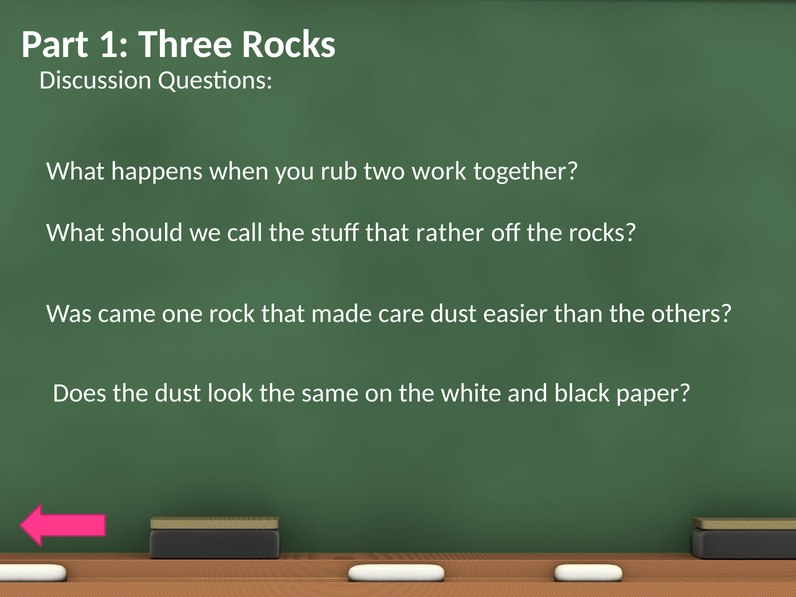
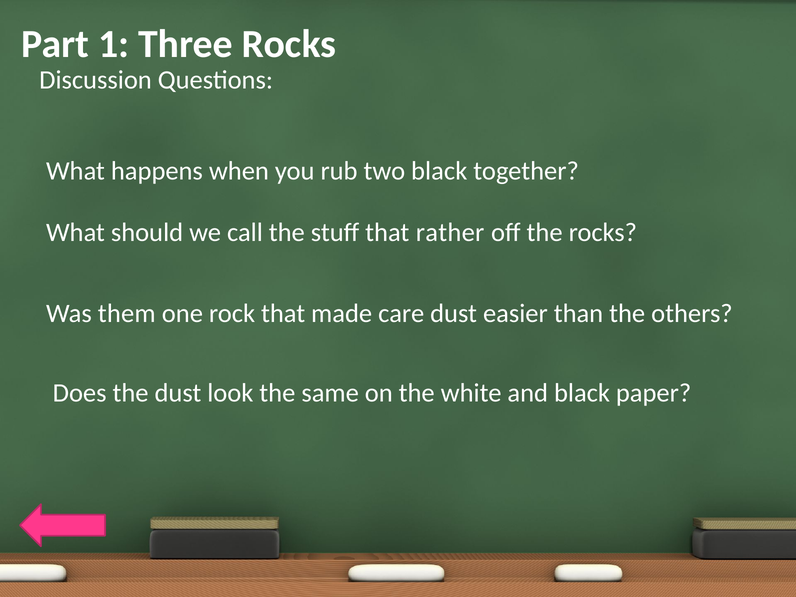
two work: work -> black (439, 171)
came: came -> them (127, 314)
